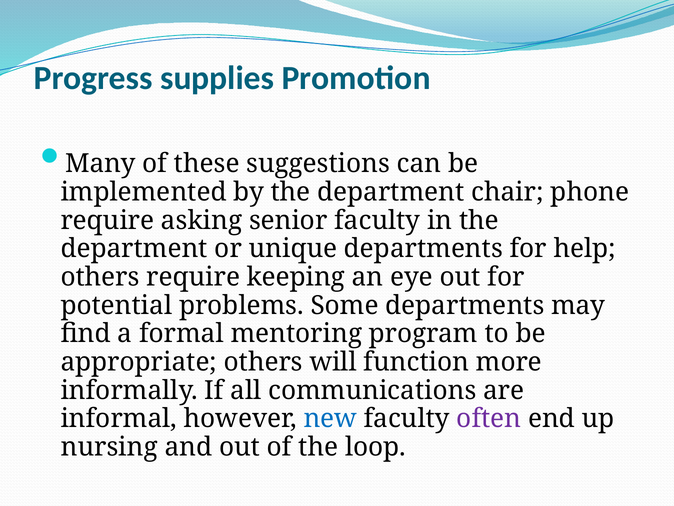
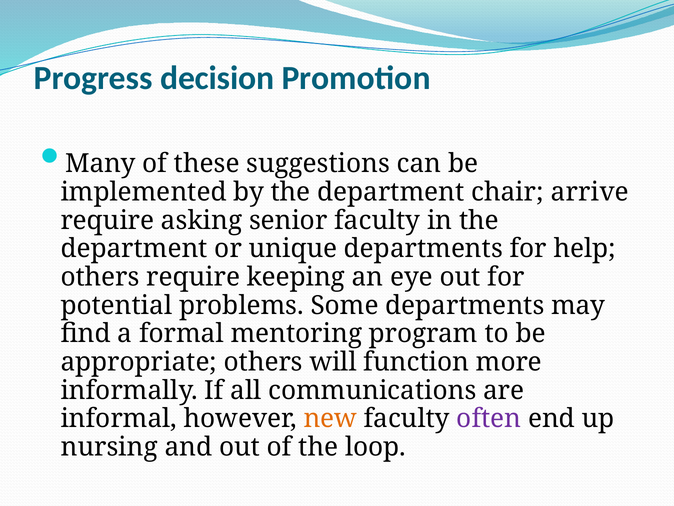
supplies: supplies -> decision (217, 78)
phone: phone -> arrive (590, 192)
new colour: blue -> orange (330, 418)
